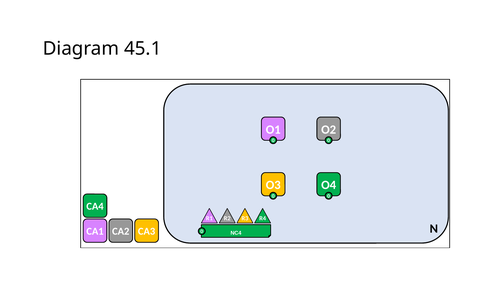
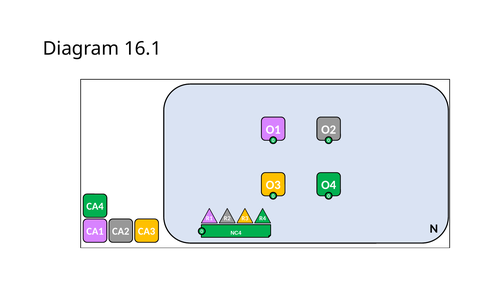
45.1: 45.1 -> 16.1 (143, 49)
